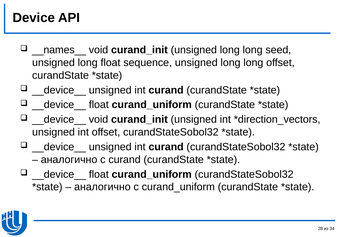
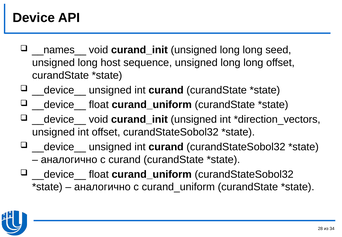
long float: float -> host (111, 63)
